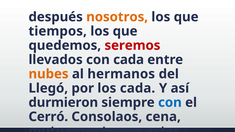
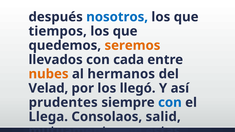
nosotros colour: orange -> blue (117, 17)
seremos colour: red -> orange (132, 45)
Llegó: Llegó -> Velad (48, 88)
los cada: cada -> llegó (138, 88)
durmieron: durmieron -> prudentes (63, 103)
Cerró: Cerró -> Llega (48, 117)
cena: cena -> salid (163, 117)
